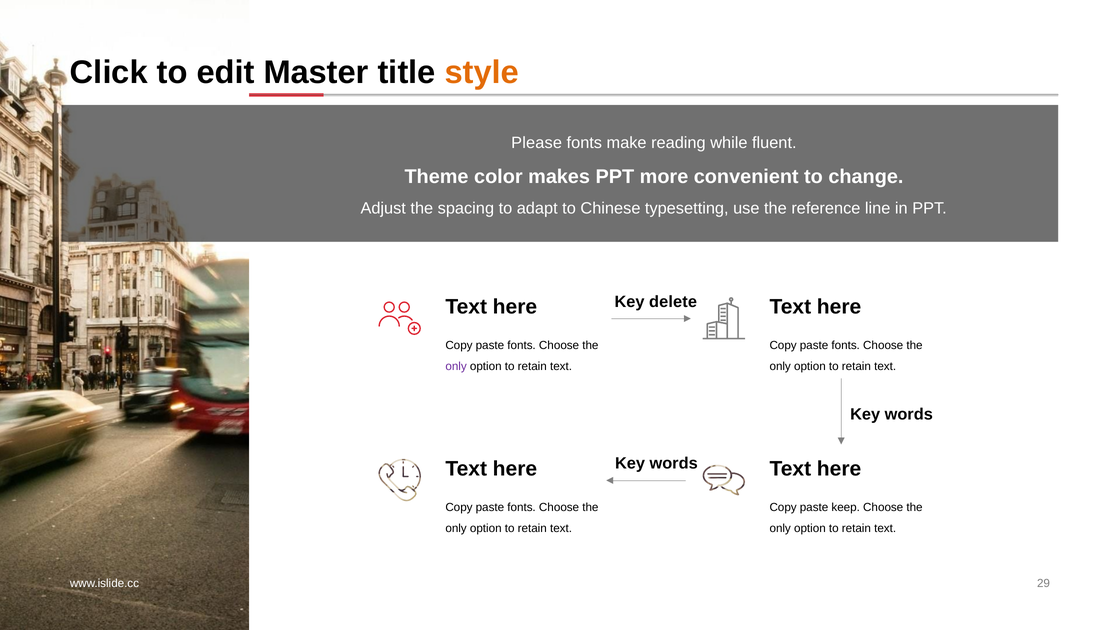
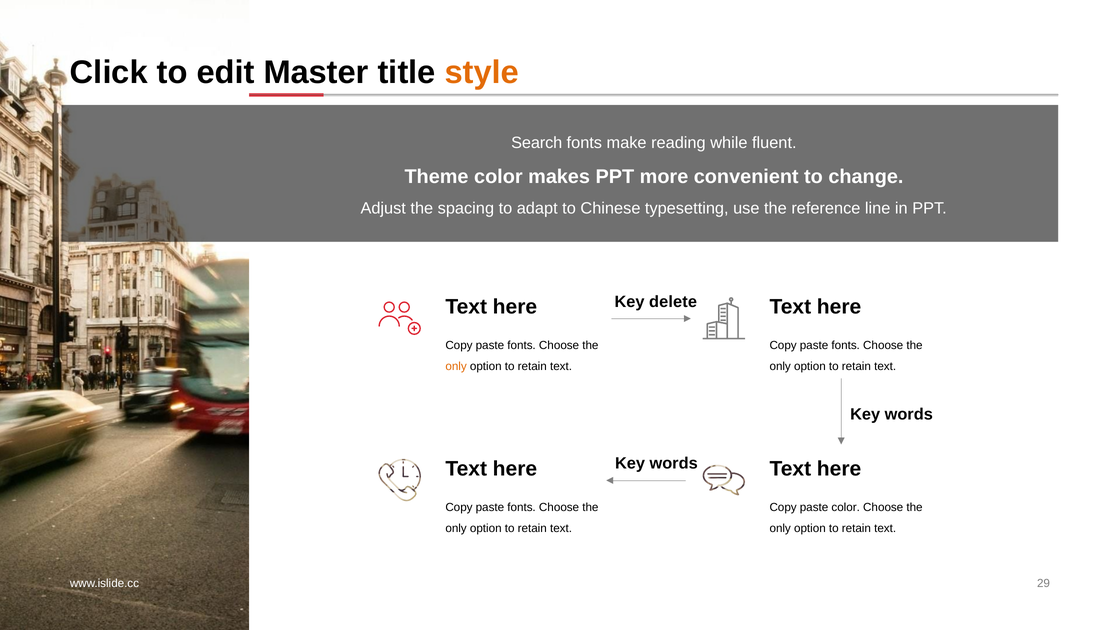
Please: Please -> Search (537, 143)
only colour: purple -> orange (456, 366)
paste keep: keep -> color (846, 507)
